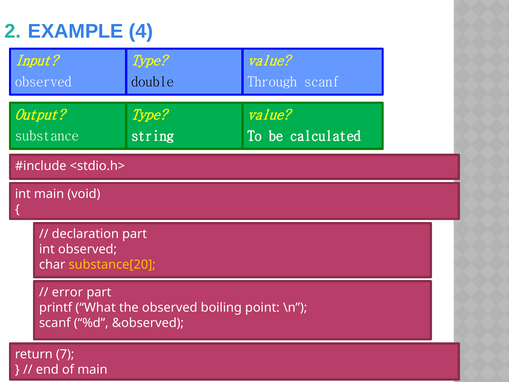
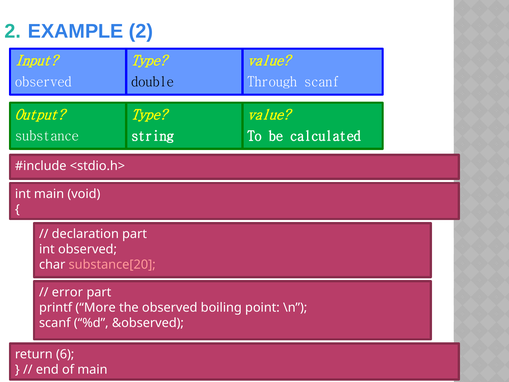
EXAMPLE 4: 4 -> 2 (141, 31)
substance[20 colour: yellow -> pink (112, 264)
What: What -> More (96, 307)
7: 7 -> 6 (65, 354)
